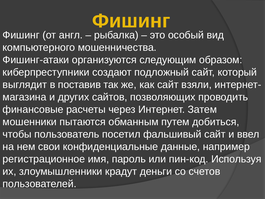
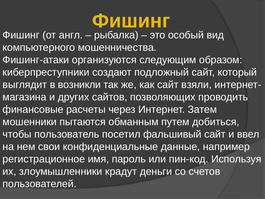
поставив: поставив -> возникли (79, 85)
